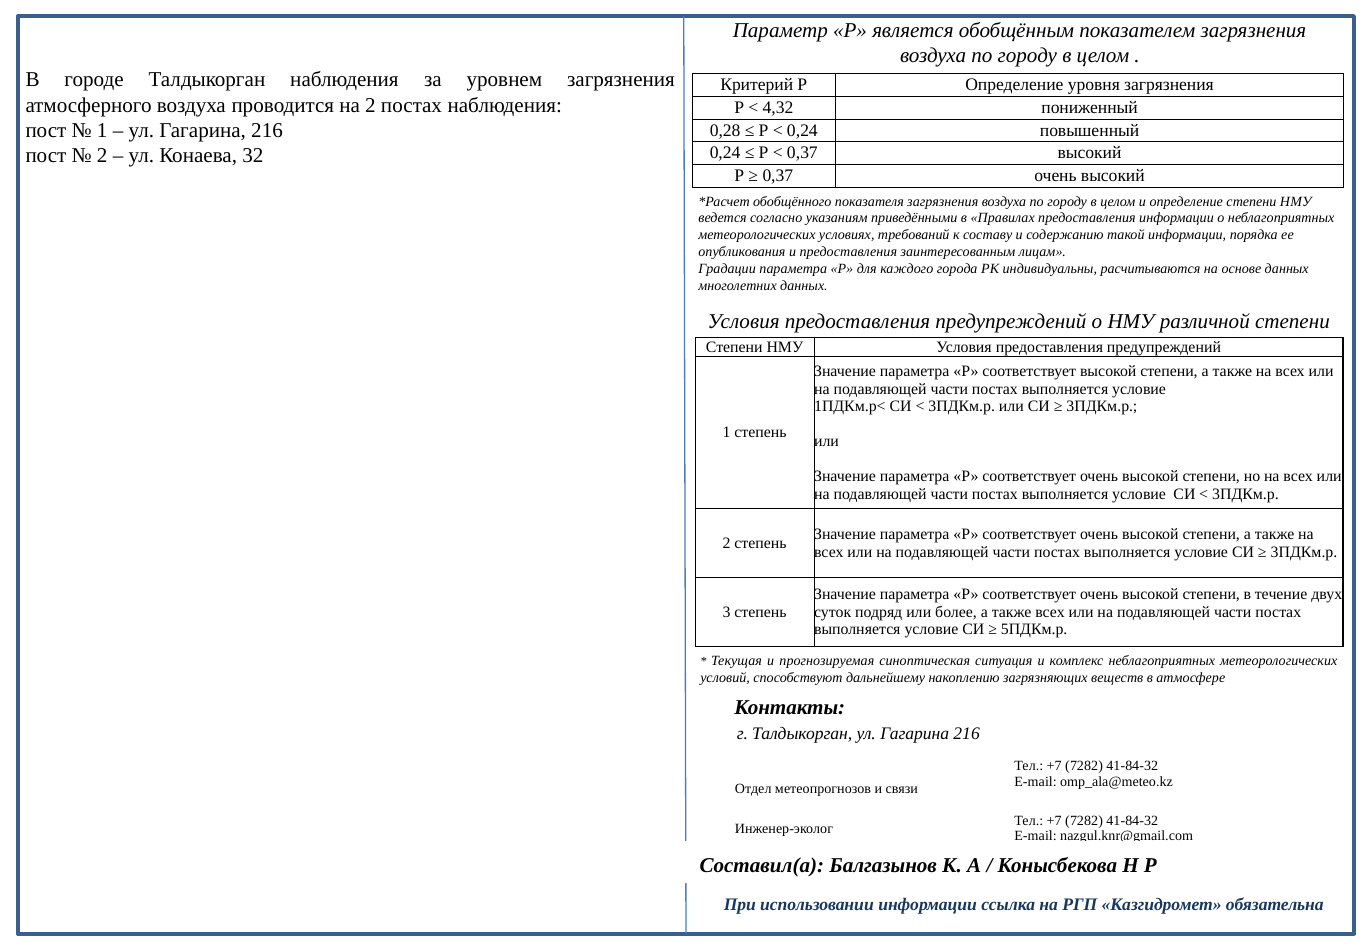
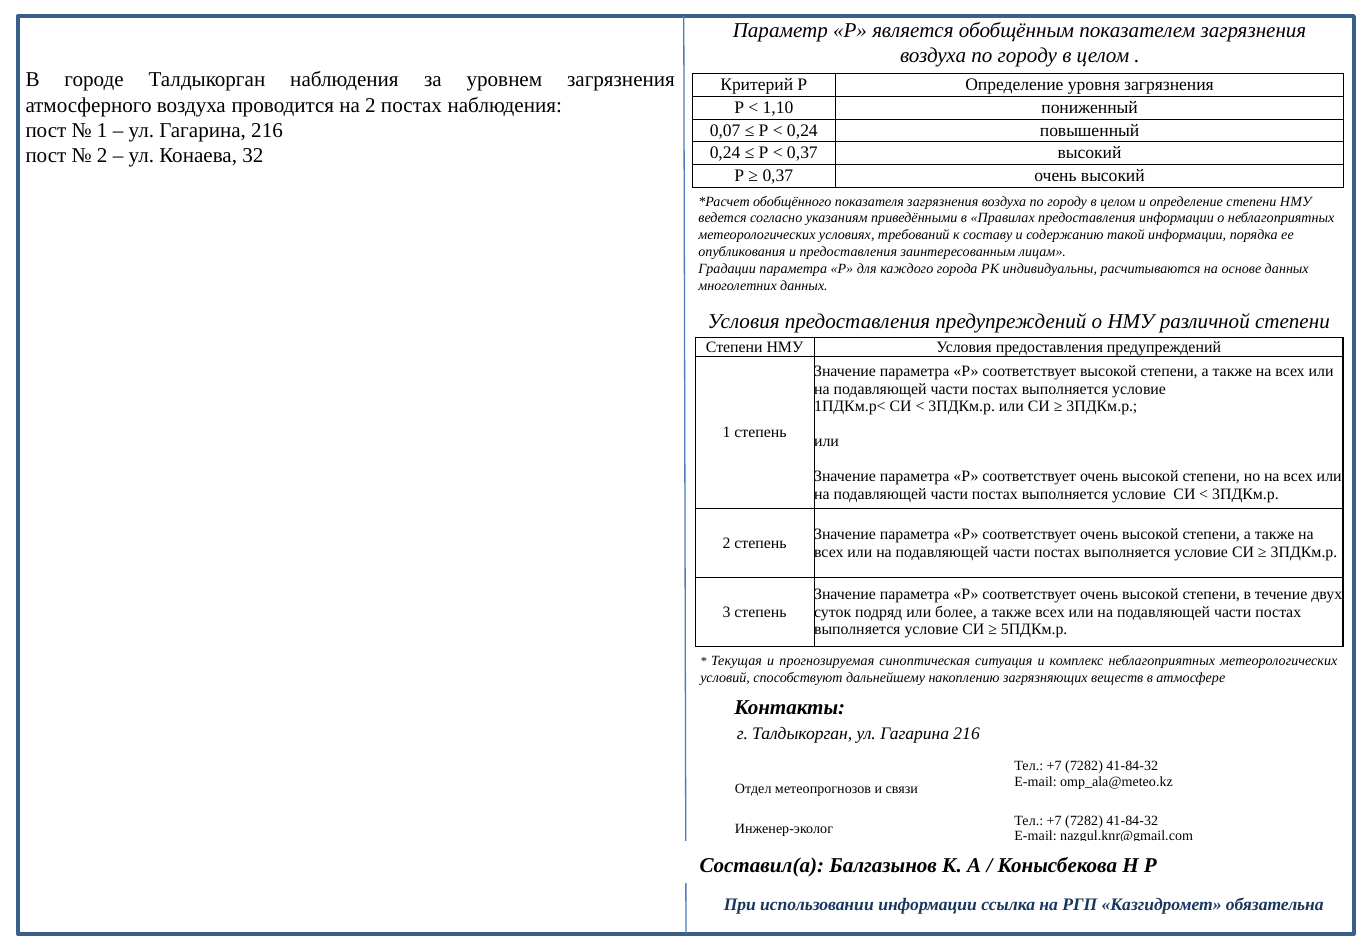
4,32: 4,32 -> 1,10 (778, 108)
0,28: 0,28 -> 0,07 (725, 130)
